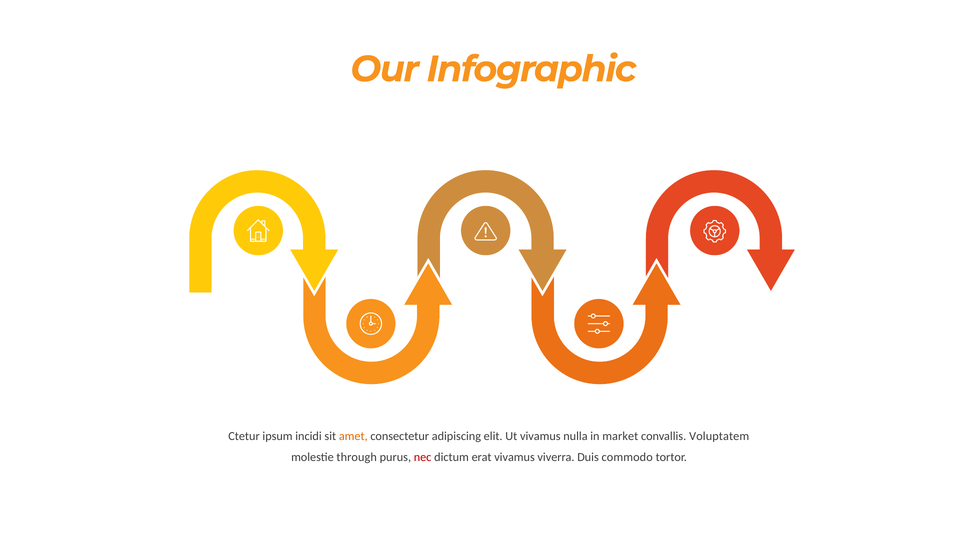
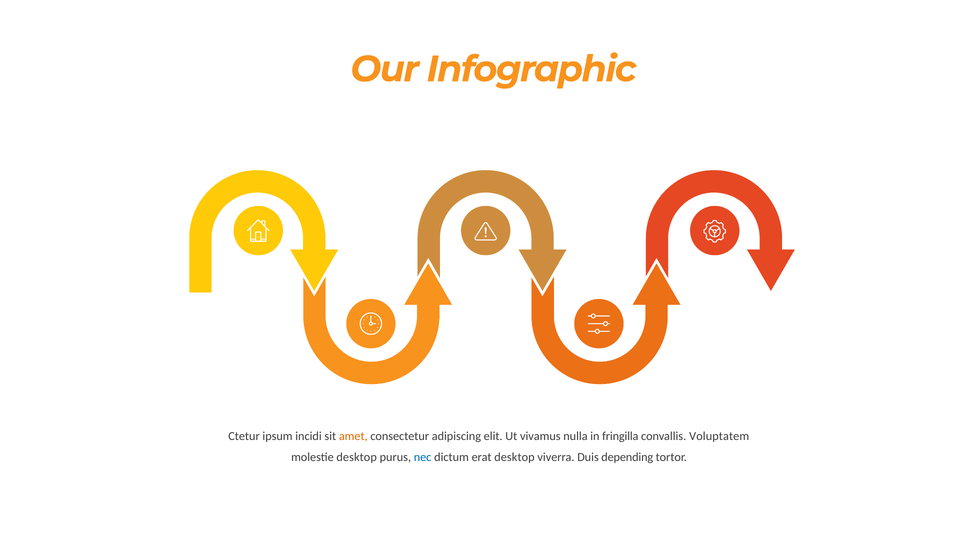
market: market -> fringilla (620, 436)
molestie through: through -> desktop (357, 457)
nec colour: red -> blue (423, 457)
erat vivamus: vivamus -> desktop (514, 457)
commodo: commodo -> depending (627, 457)
